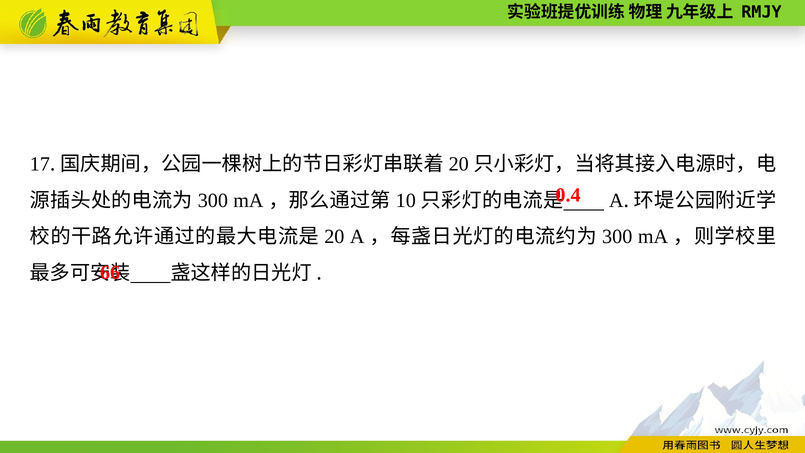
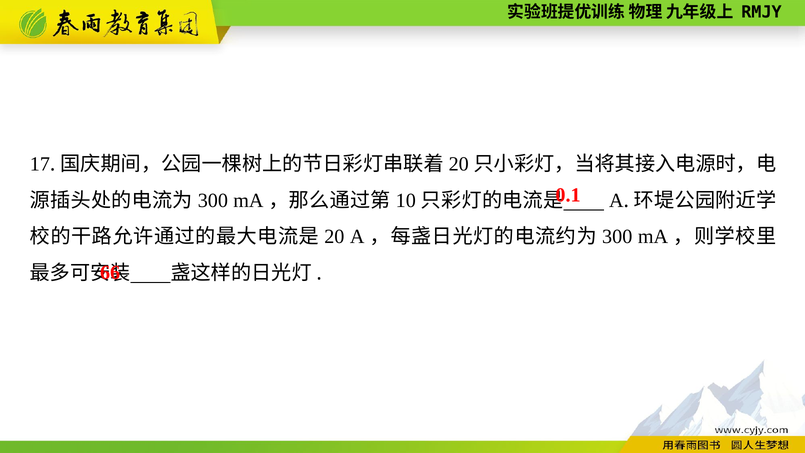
0.4: 0.4 -> 0.1 (568, 195)
